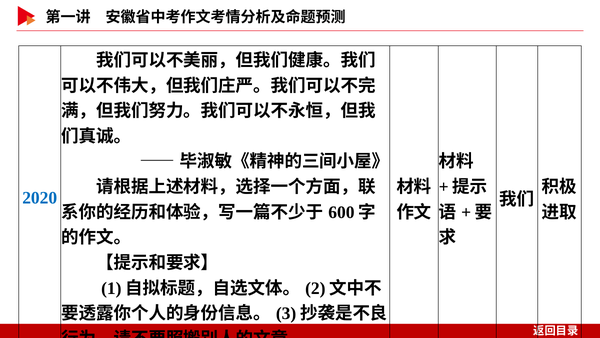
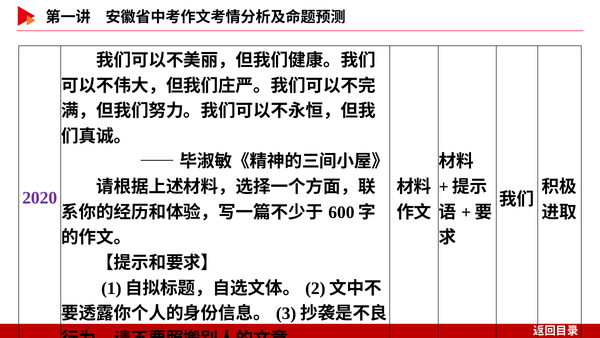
2020 colour: blue -> purple (40, 198)
